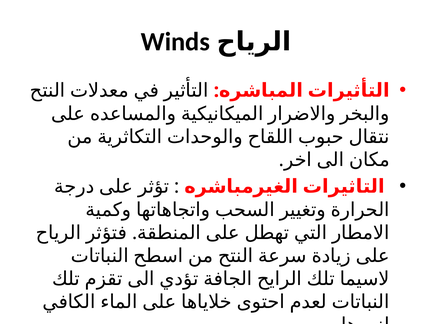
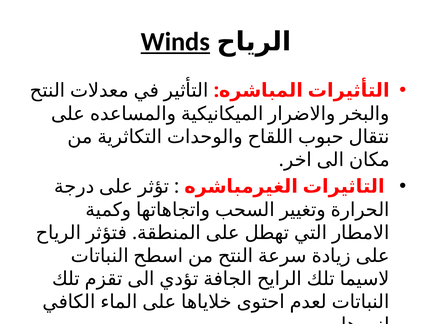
Winds underline: none -> present (175, 42)
